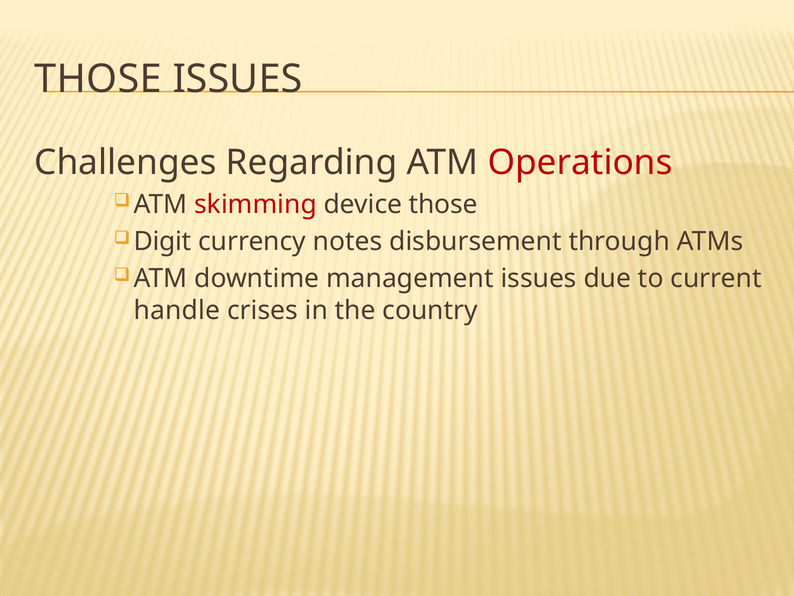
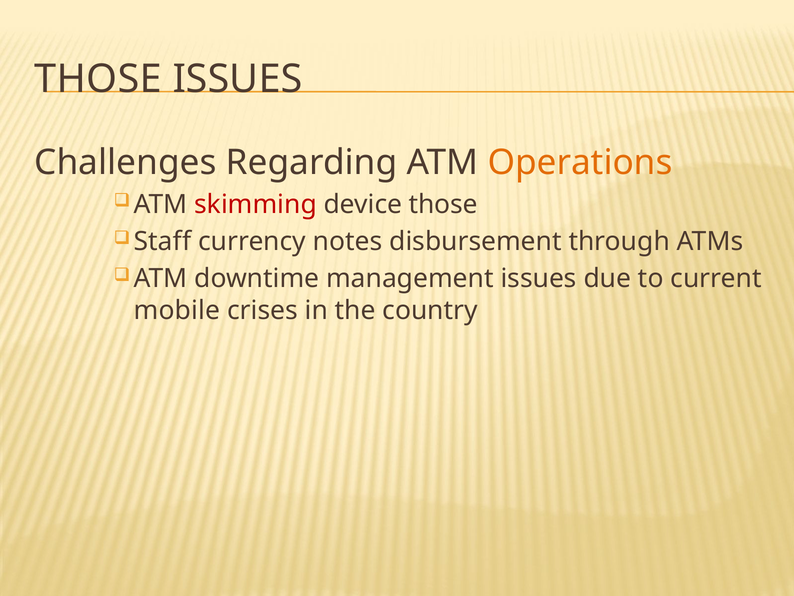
Operations colour: red -> orange (580, 163)
Digit: Digit -> Staff (162, 241)
handle: handle -> mobile (177, 310)
